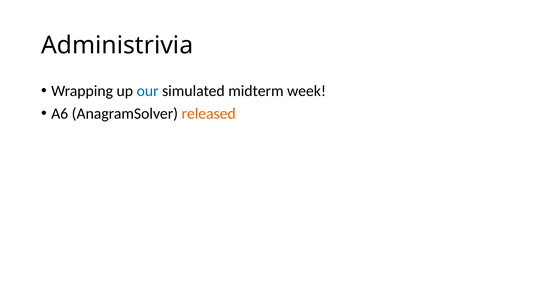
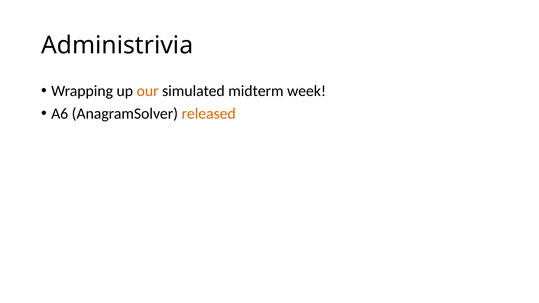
our colour: blue -> orange (148, 91)
